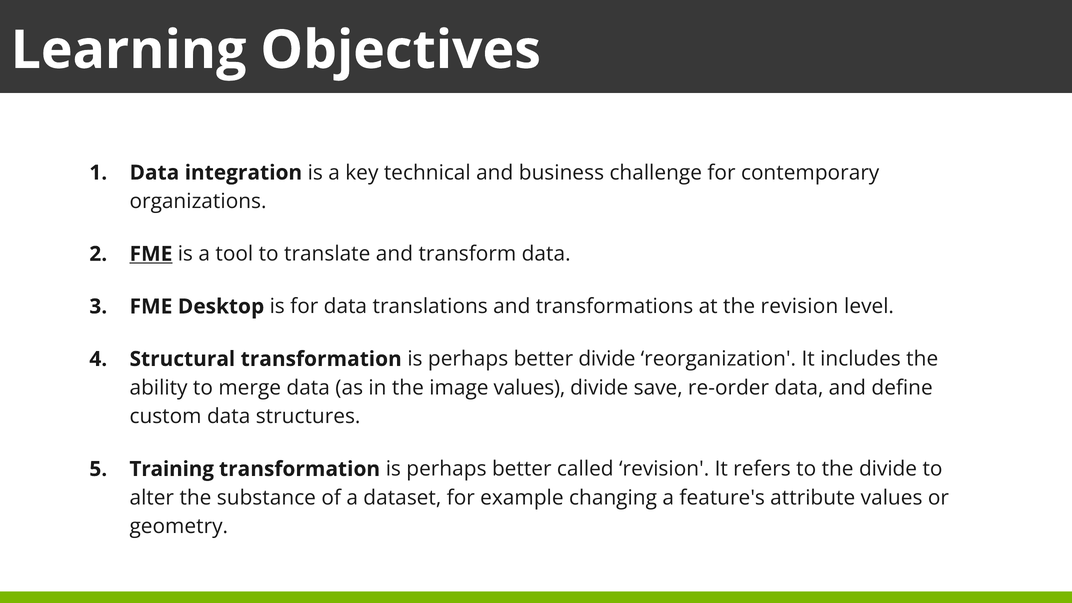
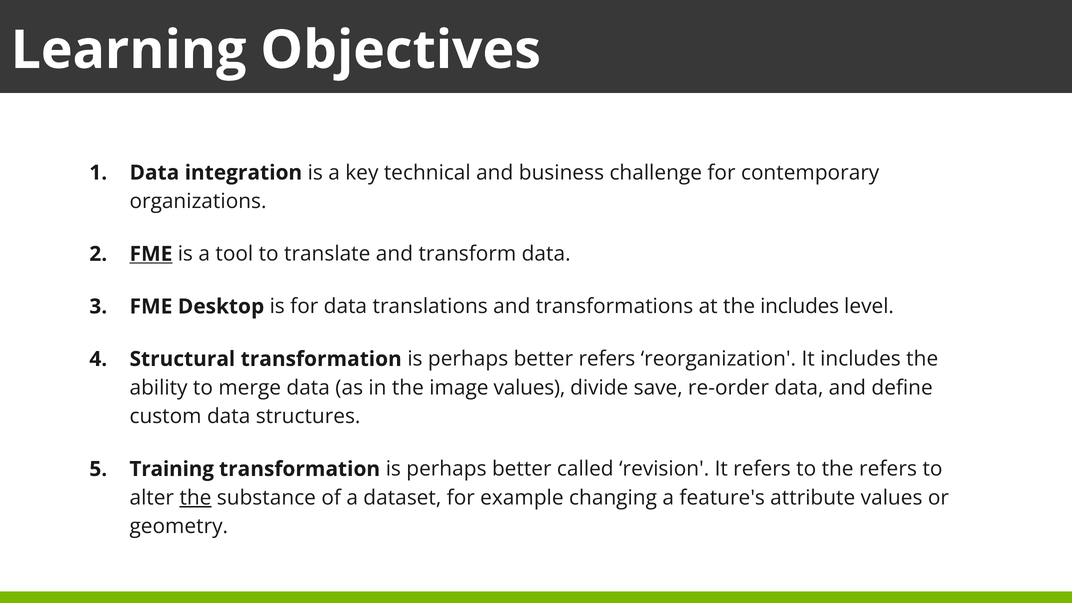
the revision: revision -> includes (800, 307)
better divide: divide -> refers (607, 359)
the divide: divide -> refers (888, 469)
the underline: none -> present (195, 498)
